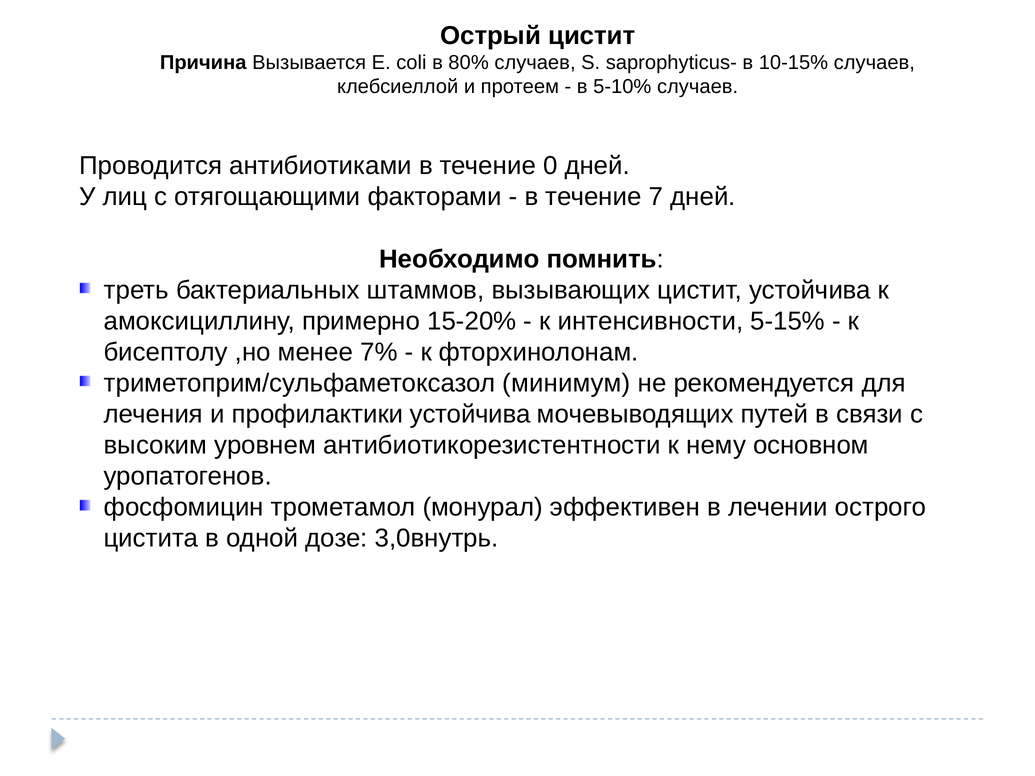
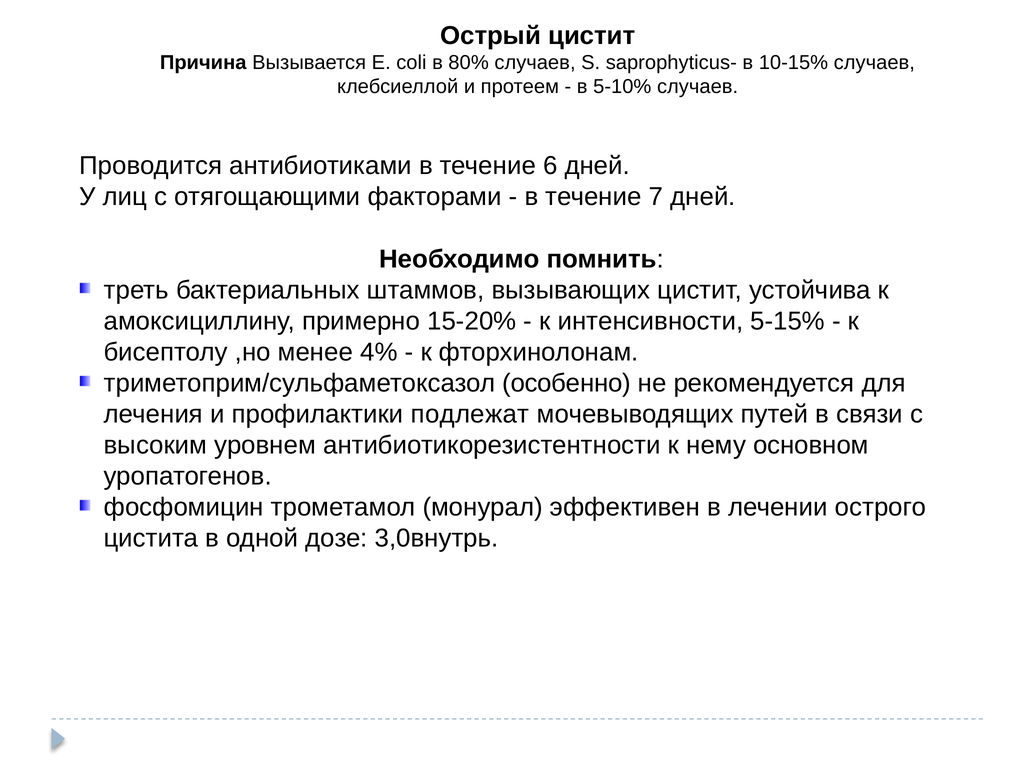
0: 0 -> 6 (550, 166)
7%: 7% -> 4% (379, 352)
минимум: минимум -> особенно (567, 383)
профилактики устойчива: устойчива -> подлежат (470, 414)
